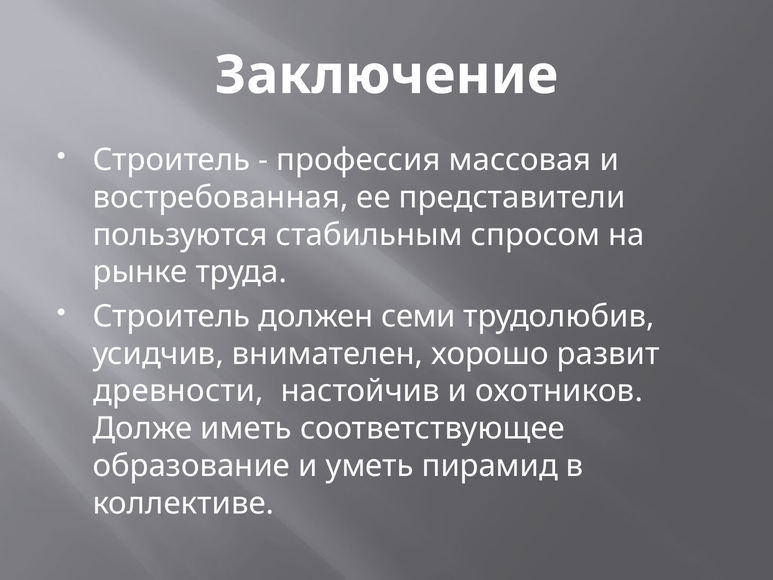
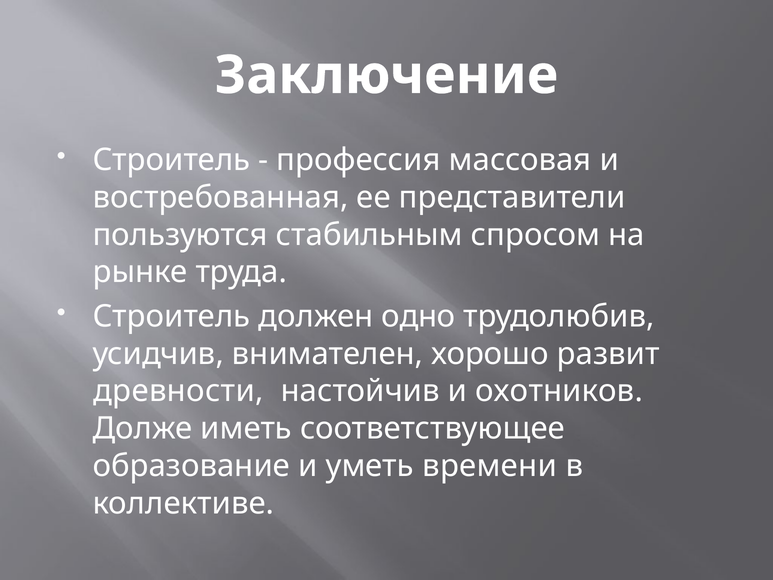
семи: семи -> одно (418, 316)
пирамид: пирамид -> времени (490, 466)
